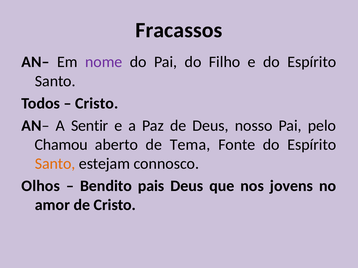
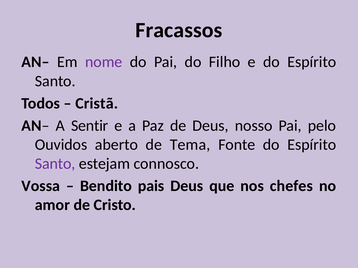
Cristo: Cristo -> Cristã (97, 103)
Chamou: Chamou -> Ouvidos (61, 145)
Santo colour: orange -> purple (55, 164)
Olhos: Olhos -> Vossa (41, 186)
jovens: jovens -> chefes (291, 186)
